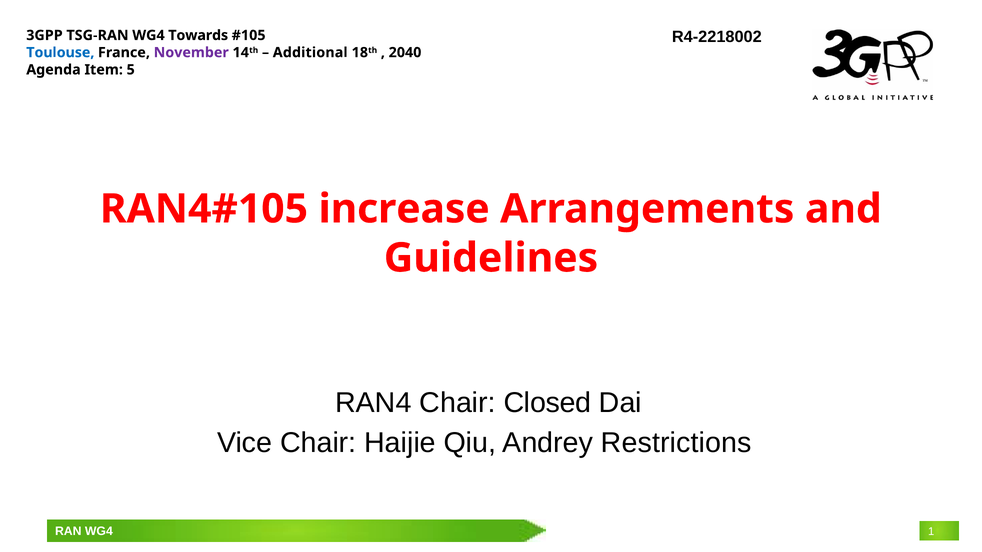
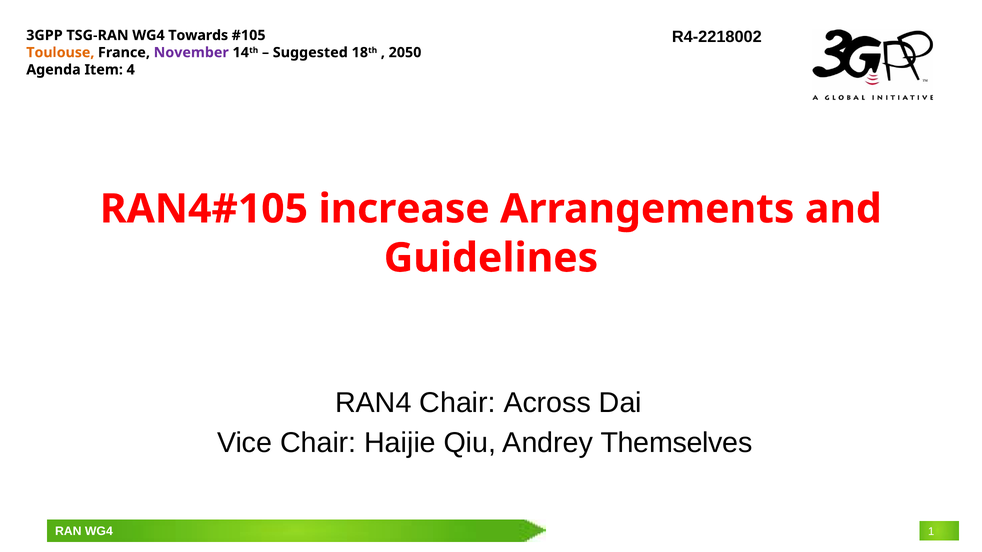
Toulouse colour: blue -> orange (60, 53)
Additional: Additional -> Suggested (310, 53)
2040: 2040 -> 2050 (405, 53)
5: 5 -> 4 (131, 70)
Closed: Closed -> Across (547, 403)
Restrictions: Restrictions -> Themselves (677, 443)
